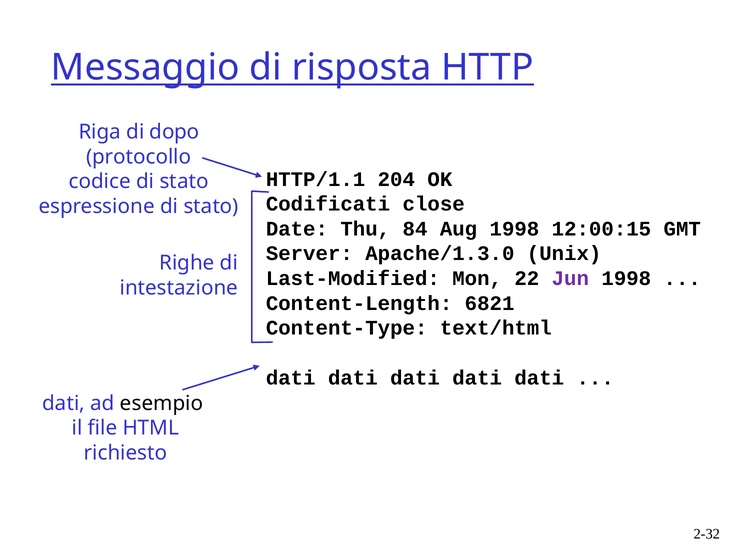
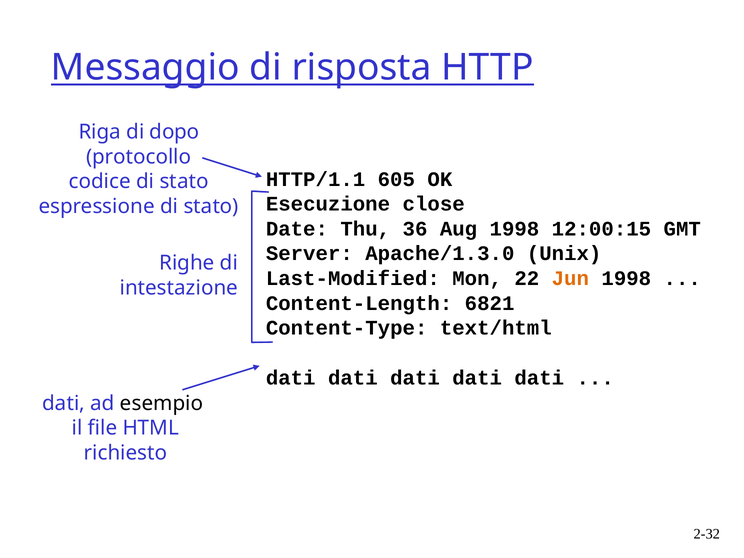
204: 204 -> 605 (396, 179)
Codificati: Codificati -> Esecuzione (328, 204)
84: 84 -> 36 (415, 229)
Jun colour: purple -> orange (570, 278)
